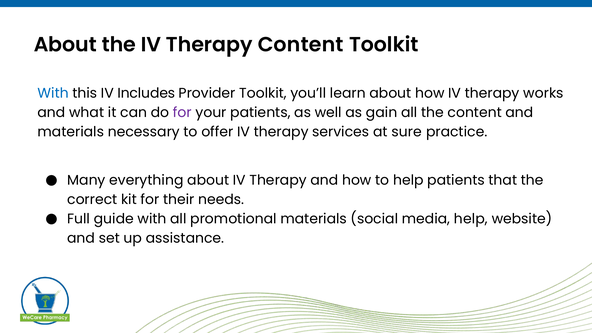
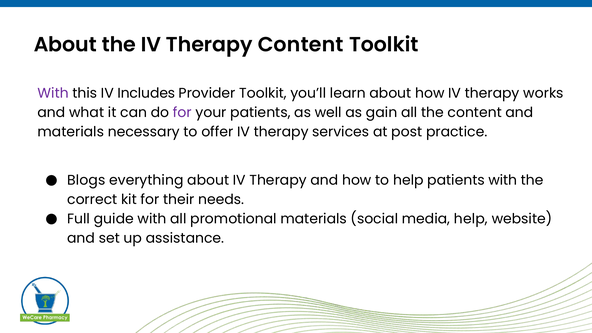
With colour: blue -> purple (53, 93)
sure: sure -> post (407, 132)
Many: Many -> Blogs (86, 180)
patients that: that -> with (503, 180)
